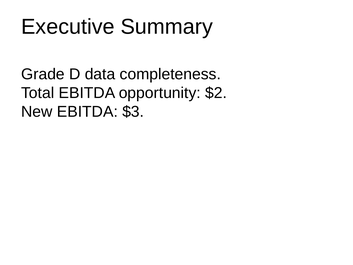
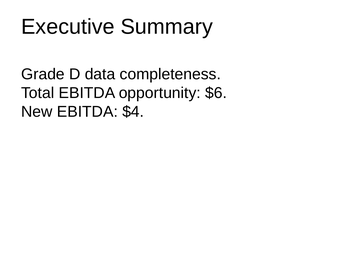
$2: $2 -> $6 (216, 93)
$3: $3 -> $4 (133, 112)
